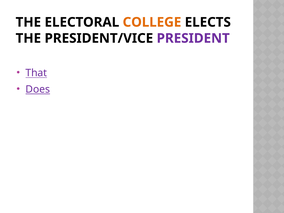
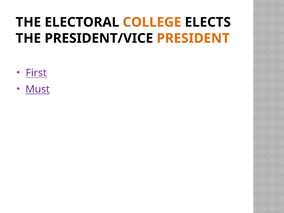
PRESIDENT colour: purple -> orange (193, 38)
That: That -> First (36, 73)
Does: Does -> Must (38, 89)
